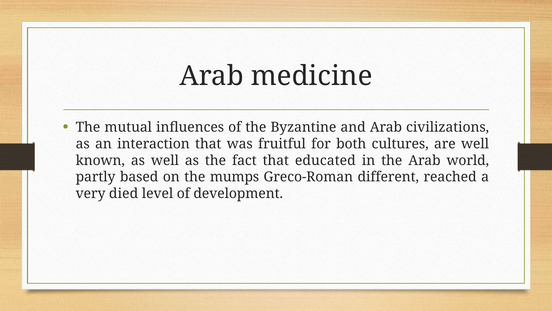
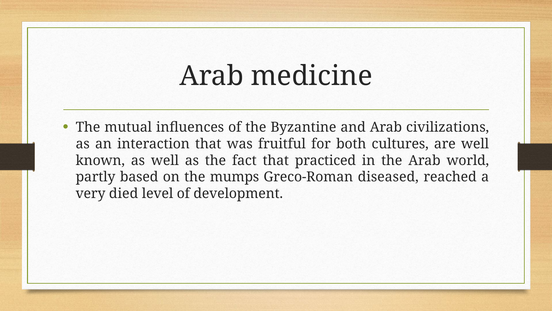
educated: educated -> practiced (325, 160)
different: different -> diseased (388, 177)
